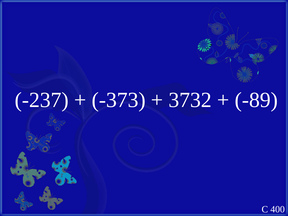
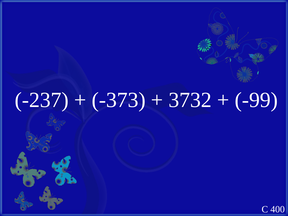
-89: -89 -> -99 (256, 100)
